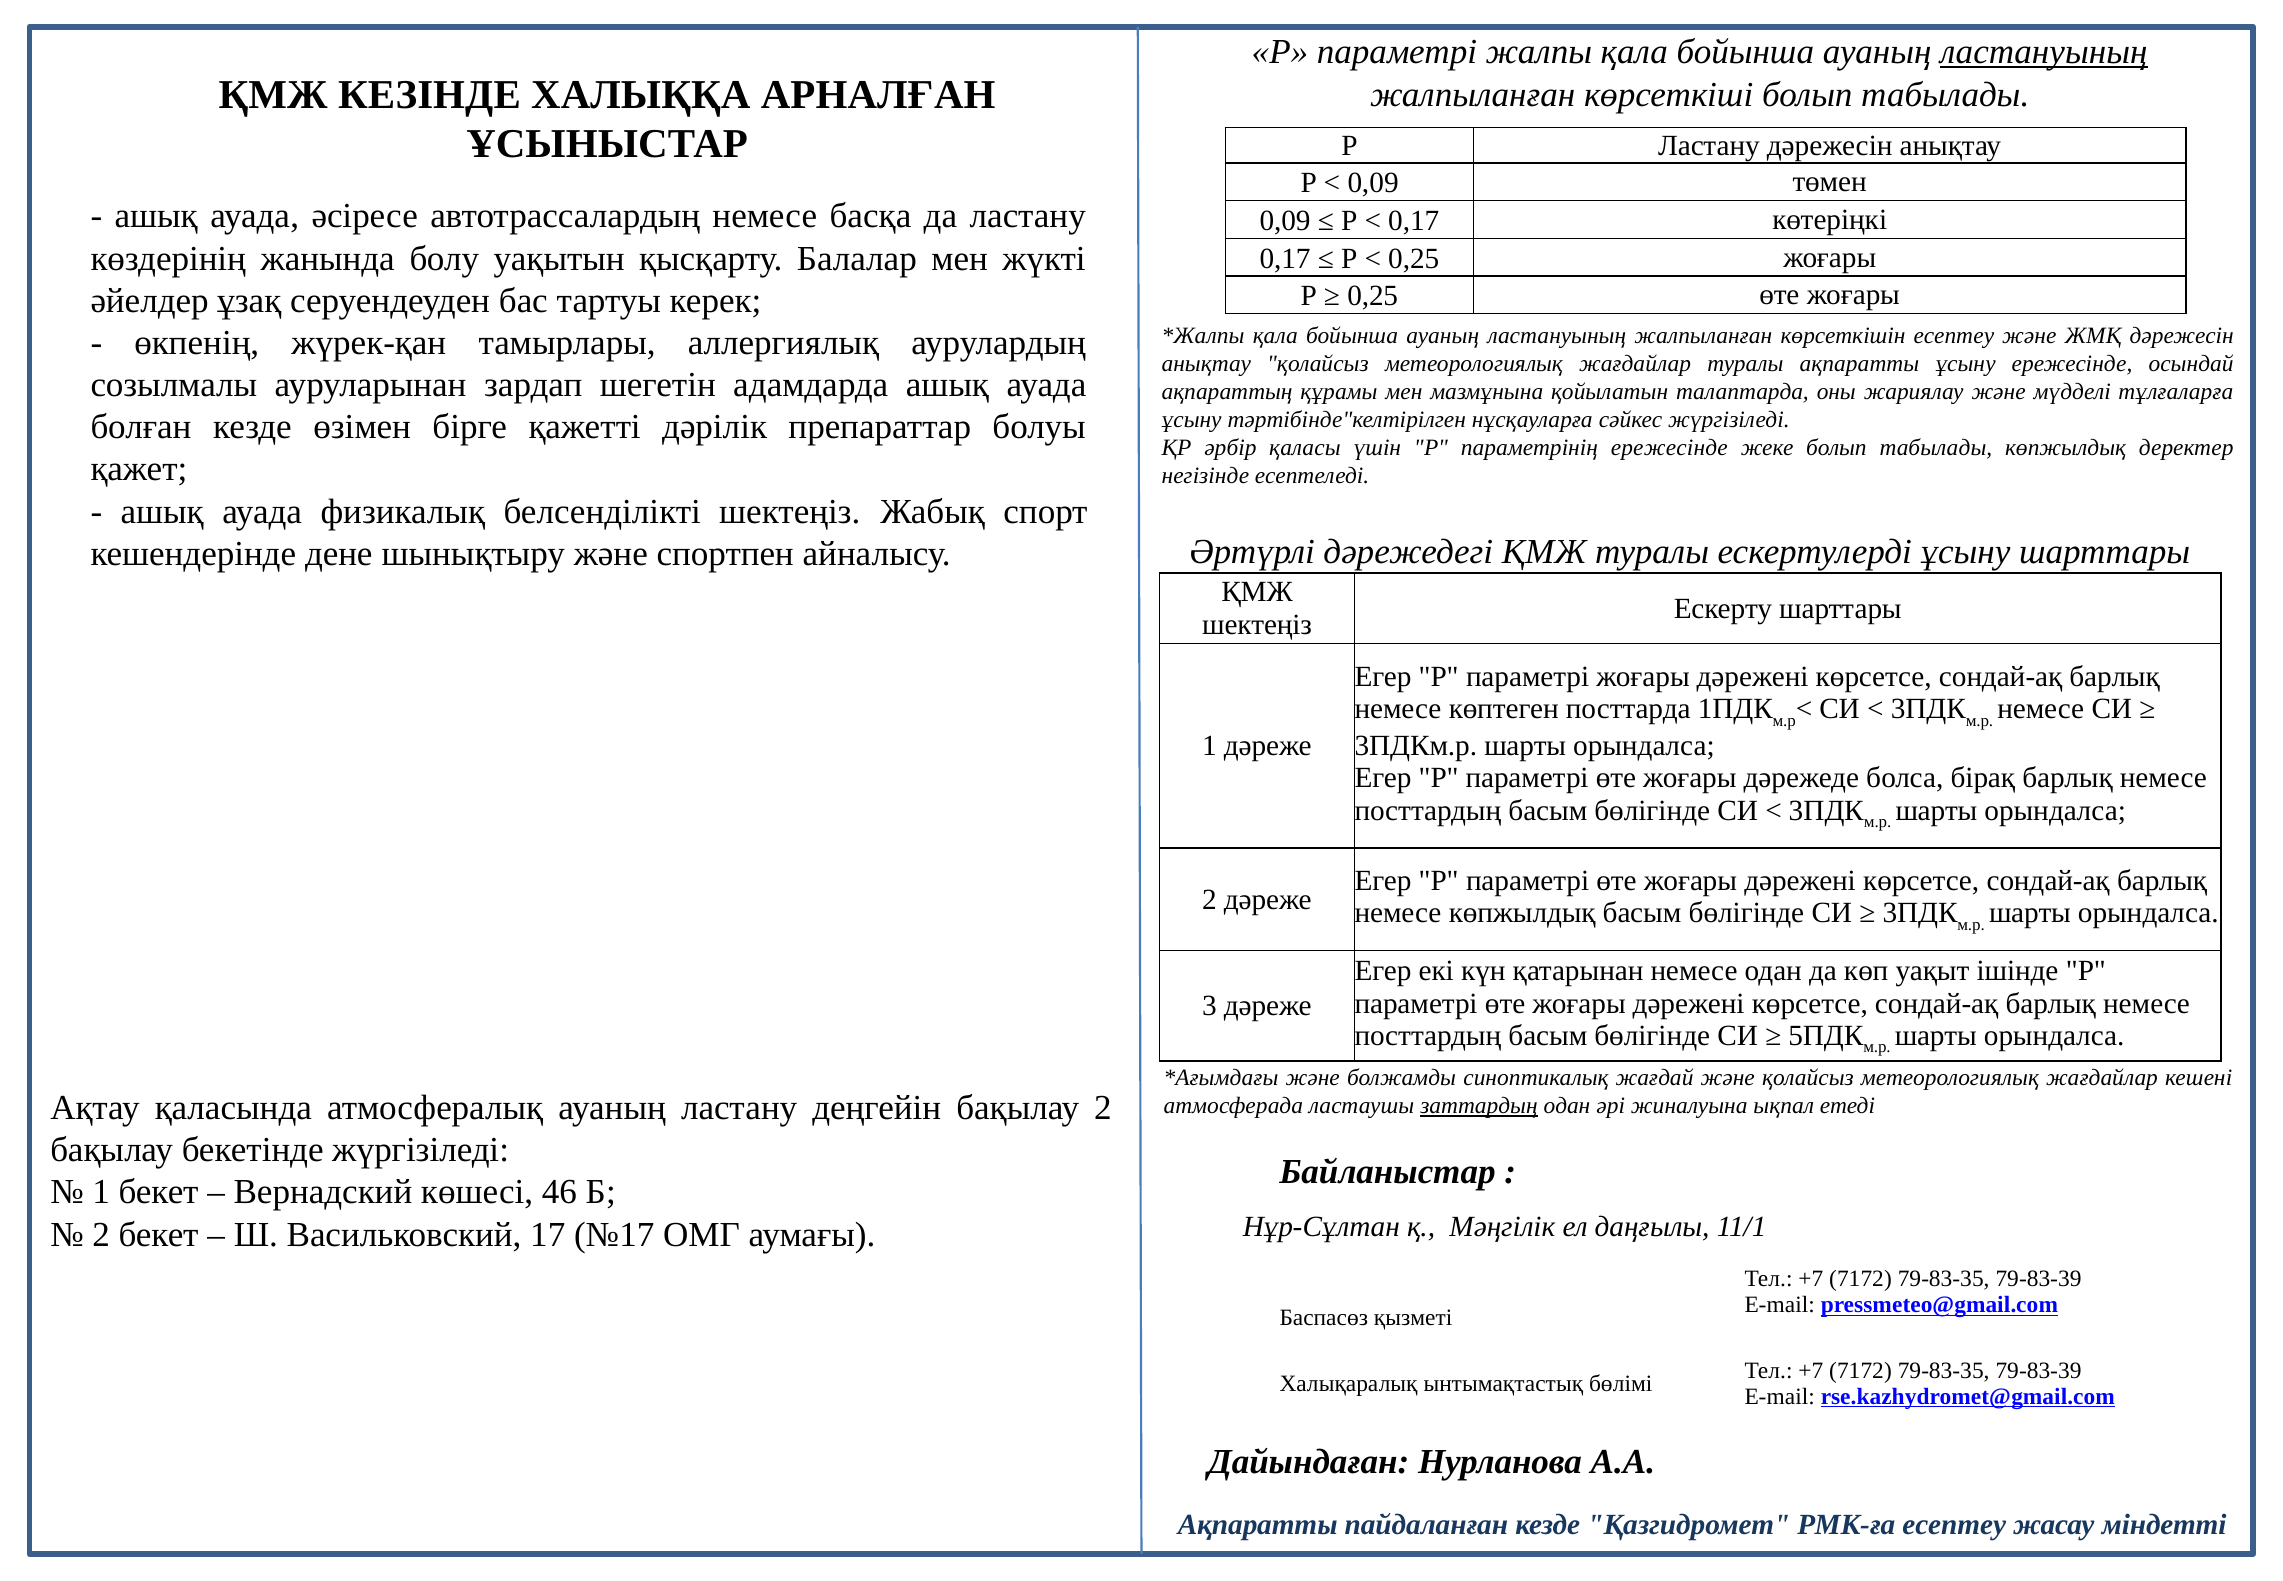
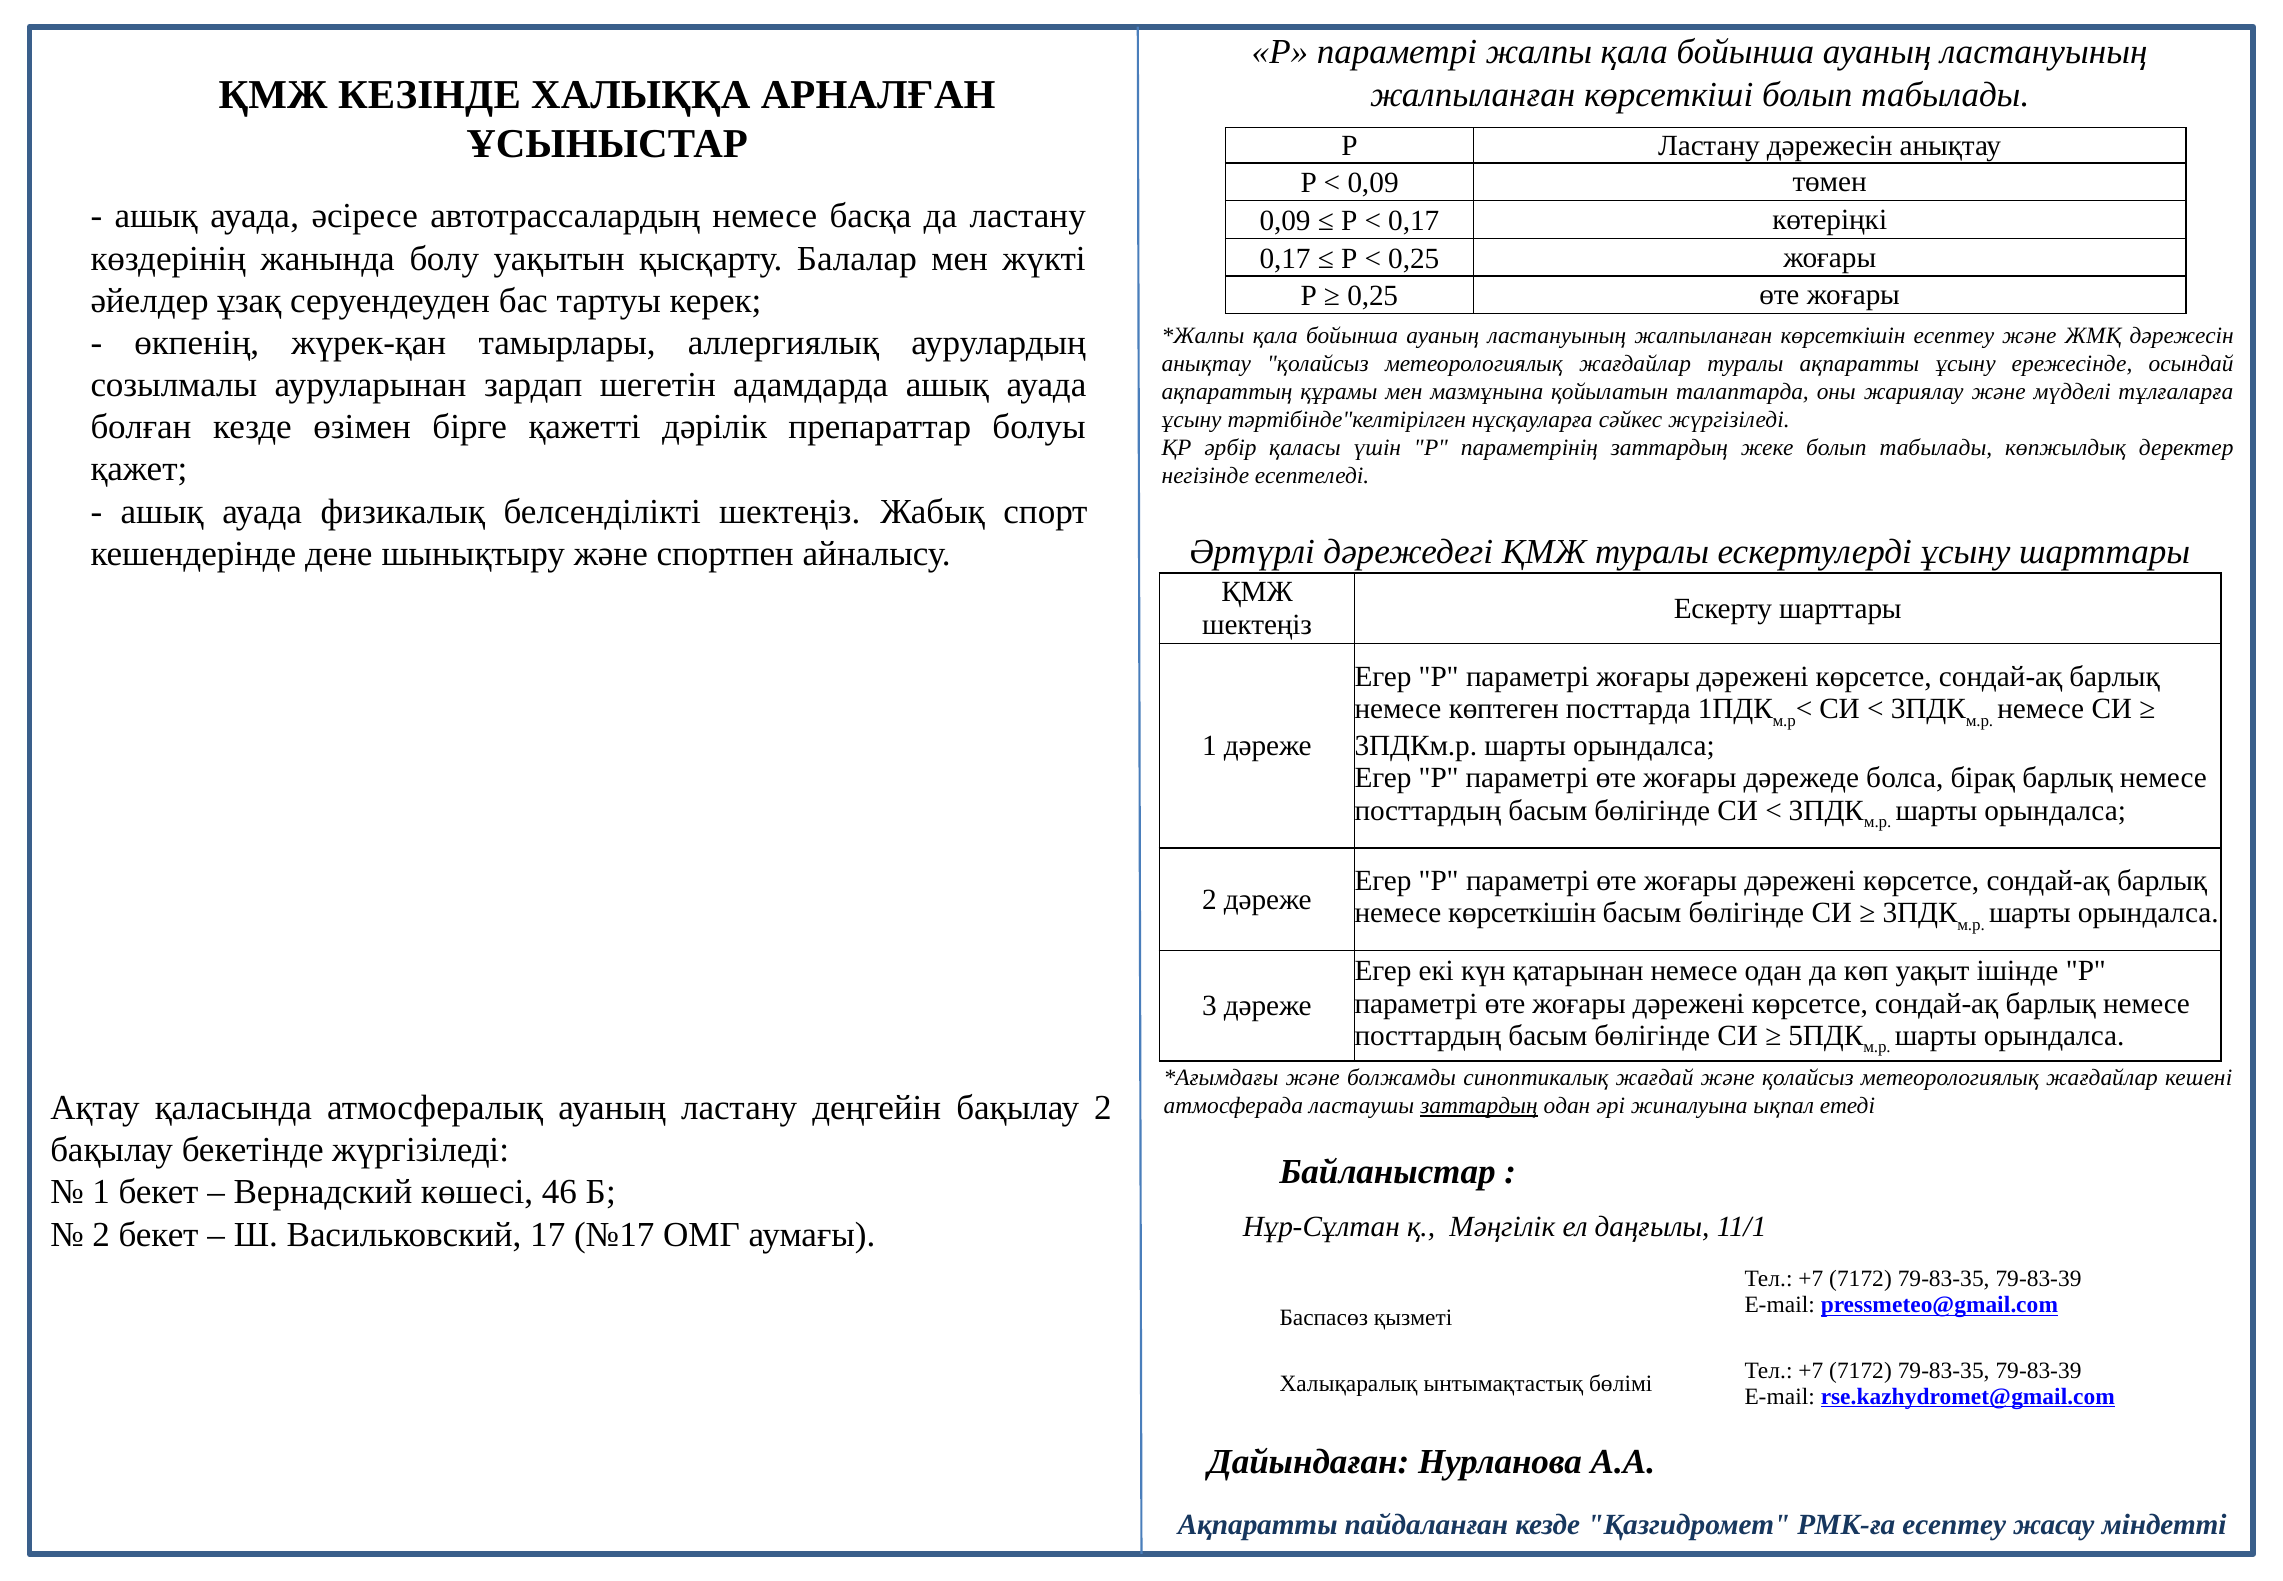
ластануының underline: present -> none (2044, 52)
параметрінің ережесінде: ережесінде -> заттардың (1669, 448)
немесе көпжылдық: көпжылдық -> көрсеткішін (1522, 913)
